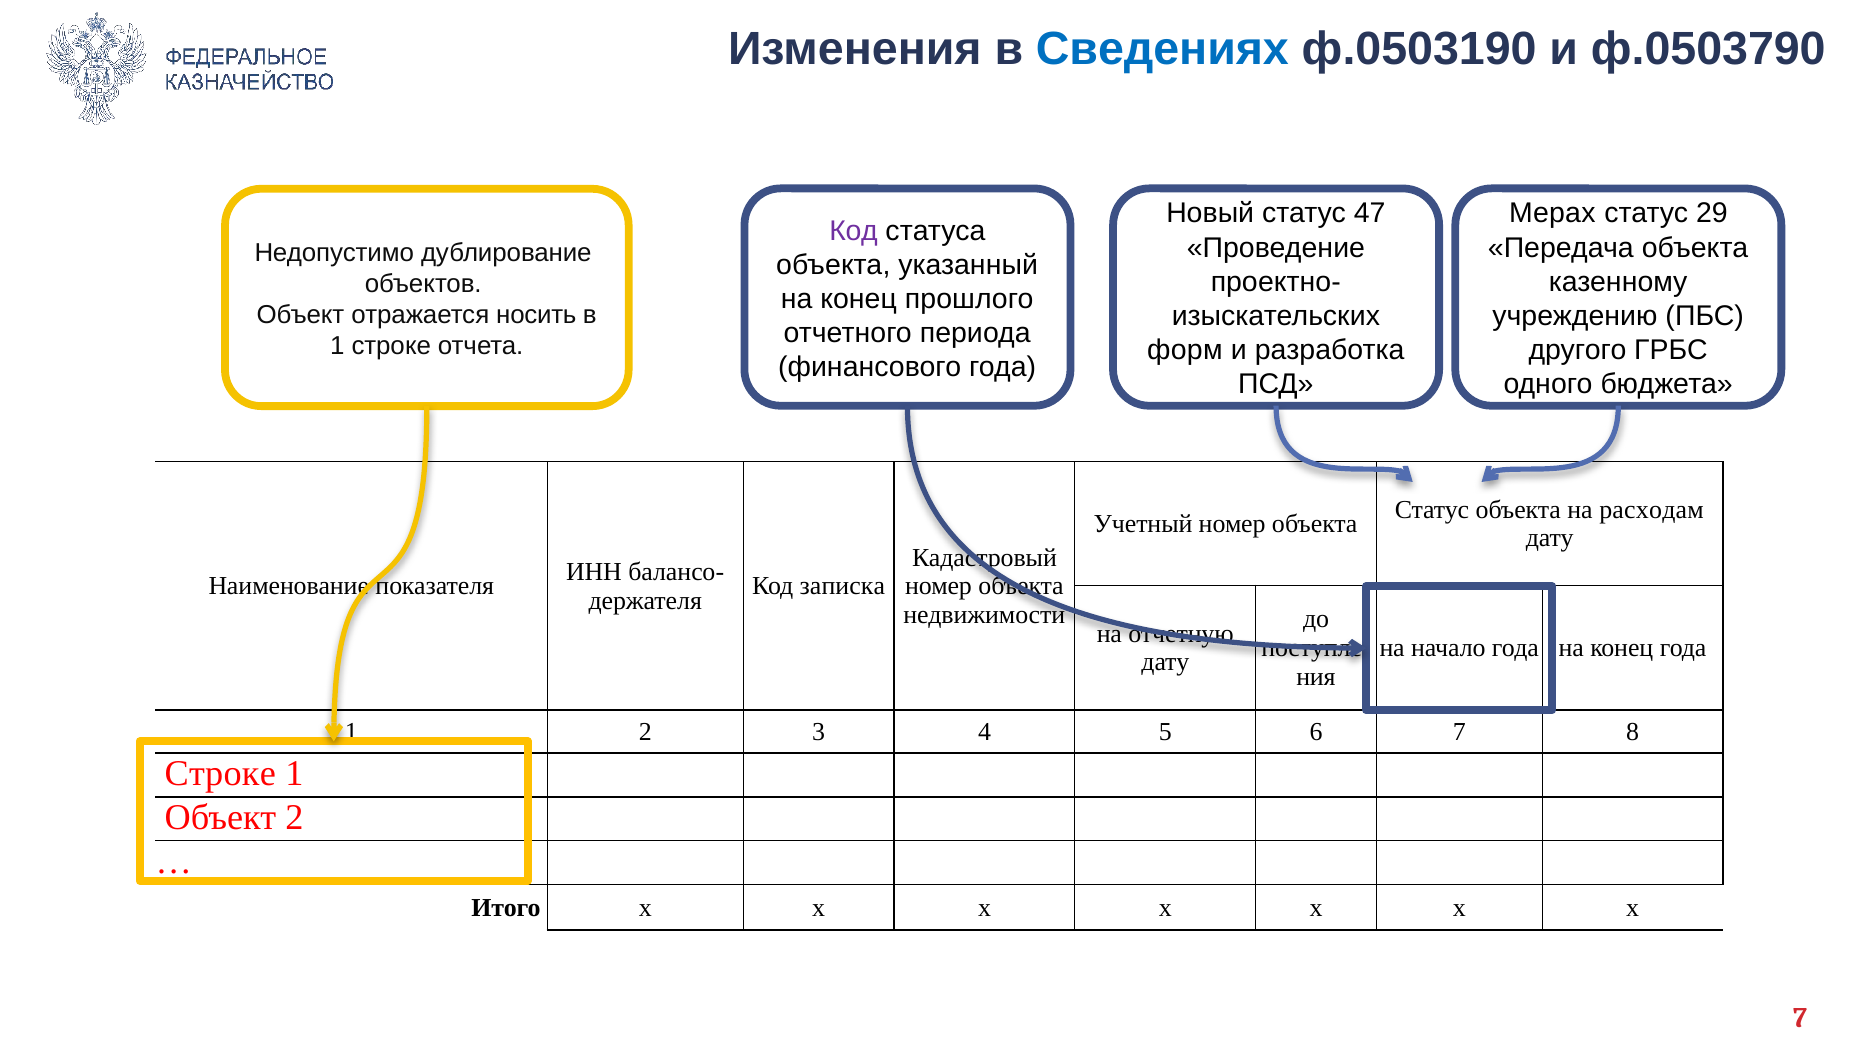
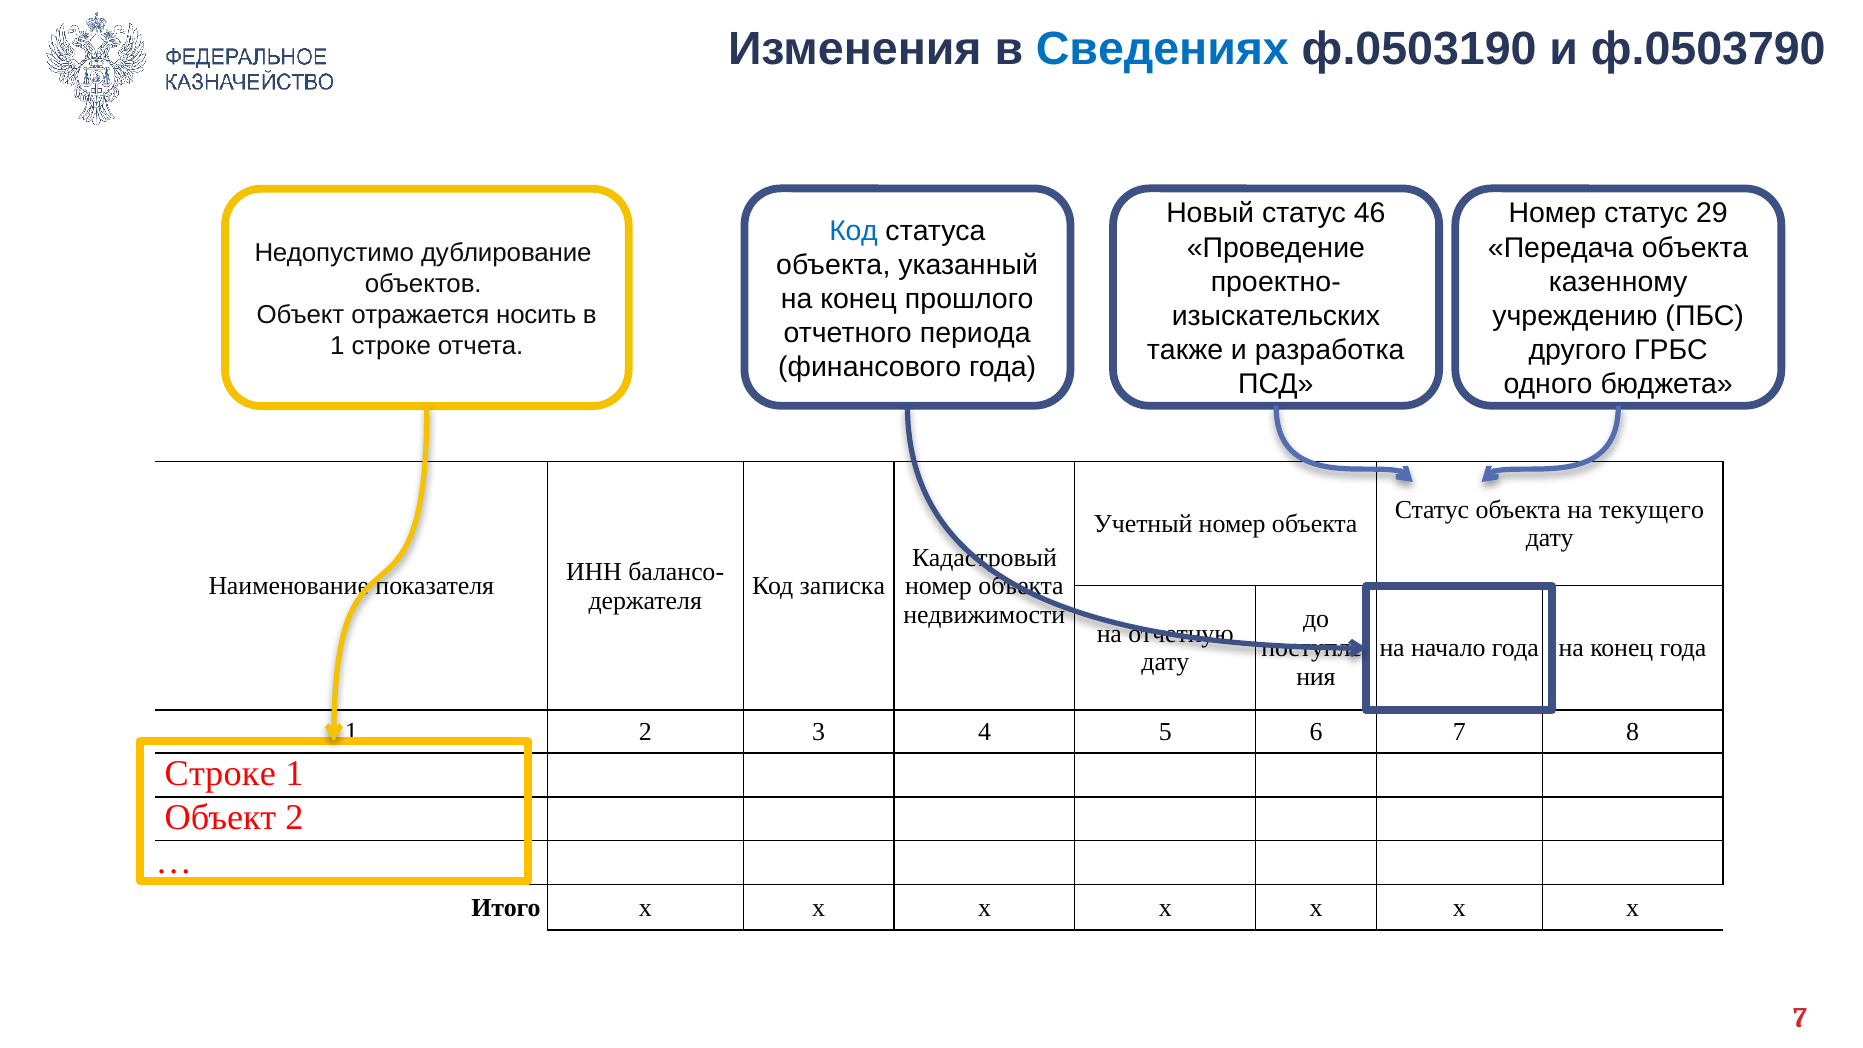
47: 47 -> 46 (1370, 214)
Мерах: Мерах -> Номер (1552, 214)
Код colour: purple -> blue (854, 231)
форм: форм -> также (1185, 350)
расходам: расходам -> текущего (1652, 510)
